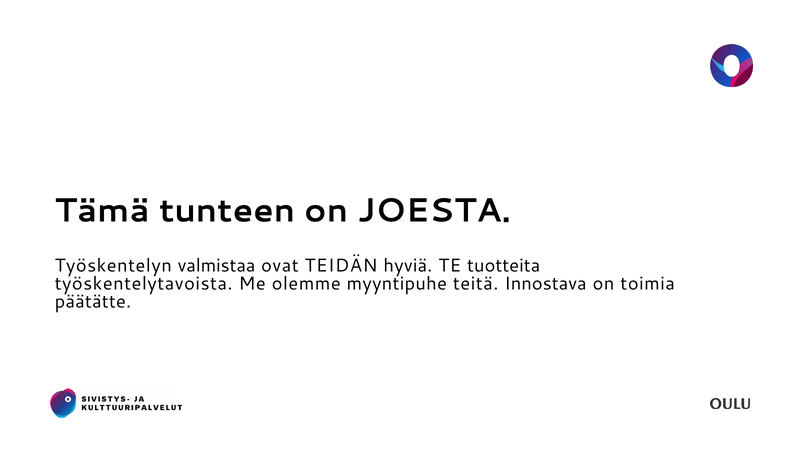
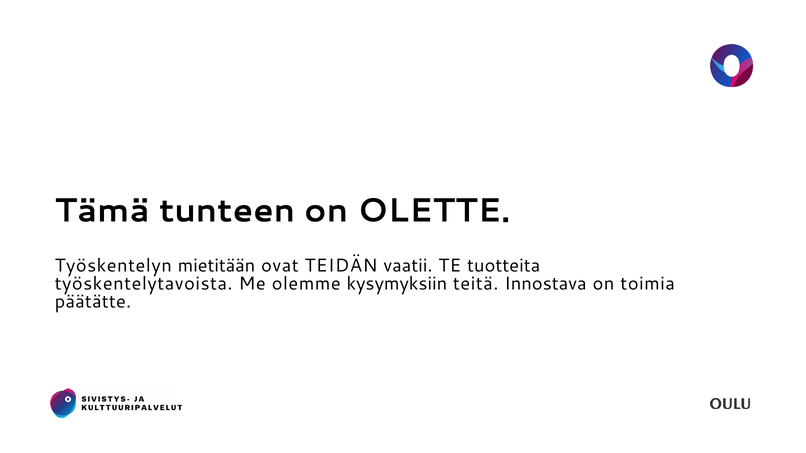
JOESTA: JOESTA -> OLETTE (434, 211)
valmistaa: valmistaa -> mietitään (216, 266)
hyviä: hyviä -> vaatii (408, 266)
myyntipuhe: myyntipuhe -> kysymyksiin (397, 284)
